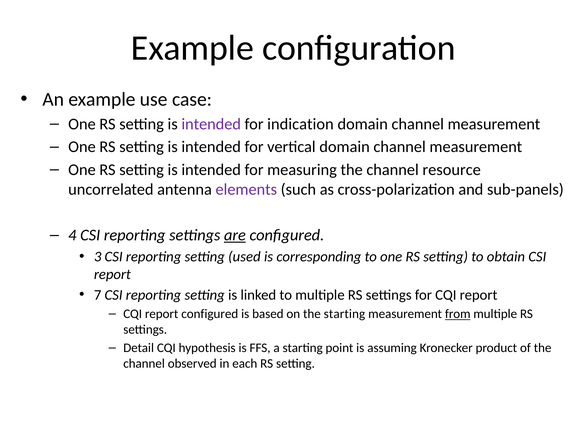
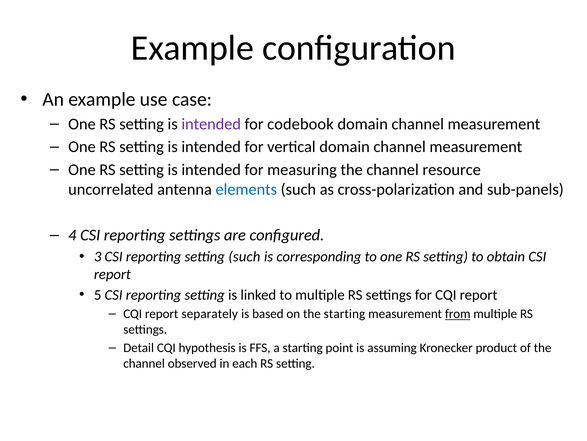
indication: indication -> codebook (300, 124)
elements colour: purple -> blue (246, 189)
are underline: present -> none (235, 235)
setting used: used -> such (244, 256)
7: 7 -> 5 (98, 294)
report configured: configured -> separately (210, 313)
